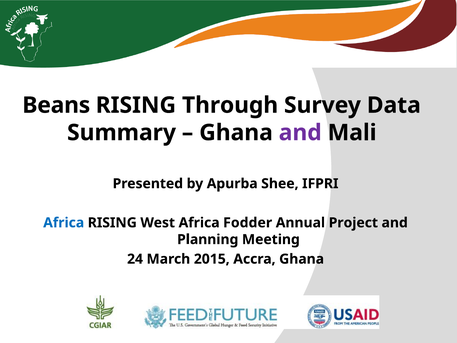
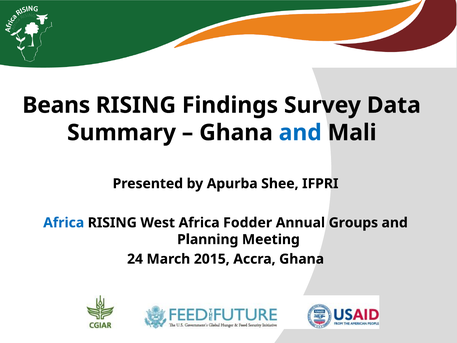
Through: Through -> Findings (230, 105)
and colour: purple -> blue (300, 133)
Project: Project -> Groups (353, 223)
